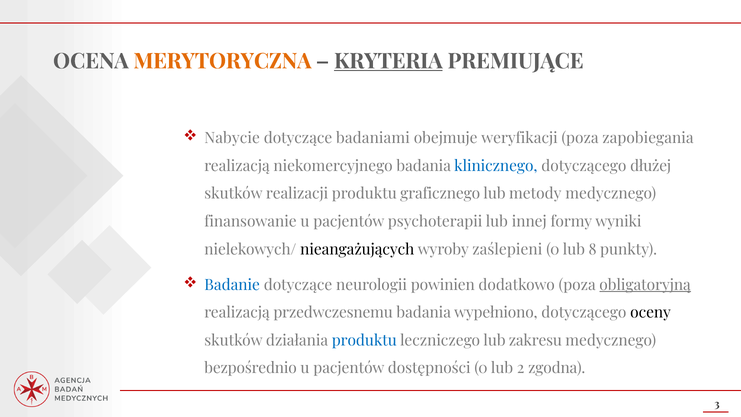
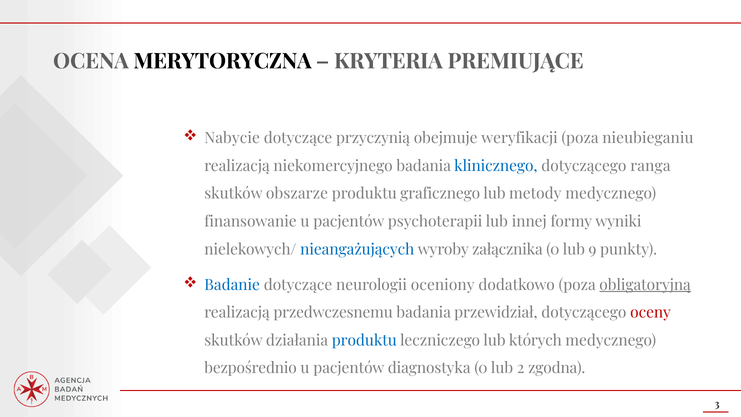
MERYTORYCZNA colour: orange -> black (222, 61)
KRYTERIA underline: present -> none (388, 61)
badaniami: badaniami -> przyczynią (373, 138)
zapobiegania: zapobiegania -> nieubieganiu (648, 138)
dłużej: dłużej -> ranga (650, 166)
realizacji: realizacji -> obszarze (297, 194)
nieangażujących colour: black -> blue (357, 249)
zaślepieni: zaślepieni -> załącznika (507, 249)
8: 8 -> 9 (593, 249)
powinien: powinien -> oceniony (443, 285)
wypełniono: wypełniono -> przewidział (496, 313)
oceny colour: black -> red (651, 313)
zakresu: zakresu -> których (535, 340)
dostępności: dostępności -> diagnostyka (429, 368)
